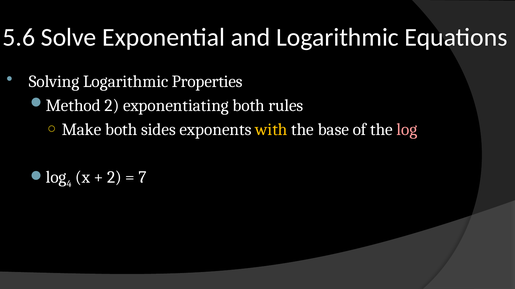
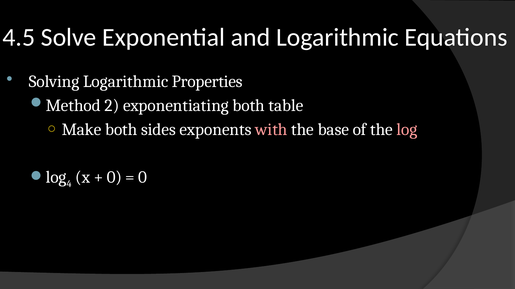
5.6: 5.6 -> 4.5 (19, 38)
rules: rules -> table (286, 106)
with colour: yellow -> pink (271, 130)
2: 2 -> 0 (114, 178)
7: 7 -> 0 (143, 178)
